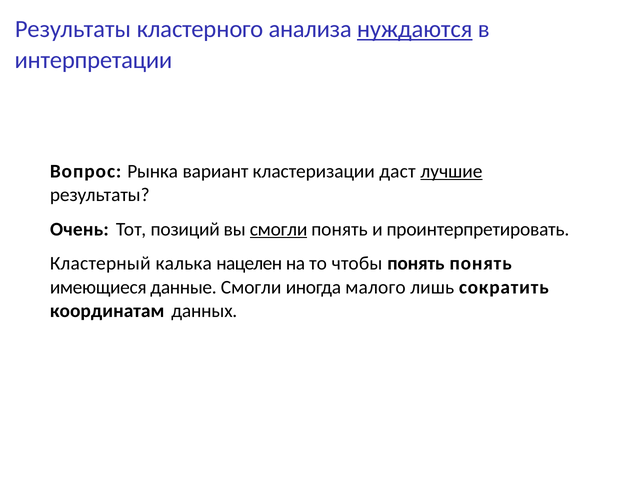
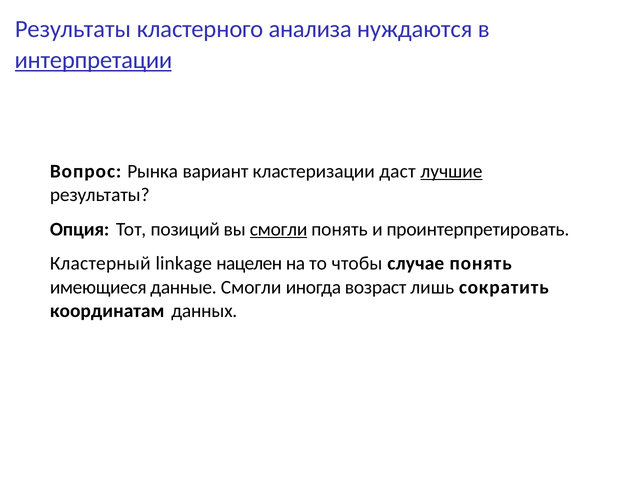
нуждаются underline: present -> none (415, 29)
интерпретации underline: none -> present (93, 60)
Очень: Очень -> Опция (80, 229)
калька: калька -> linkage (184, 264)
чтобы понять: понять -> случае (416, 264)
малого: малого -> возраст (376, 287)
